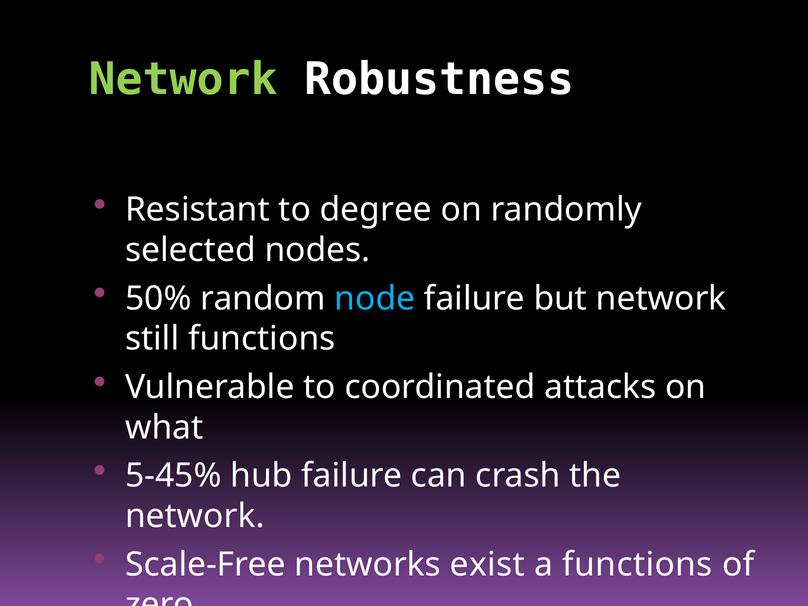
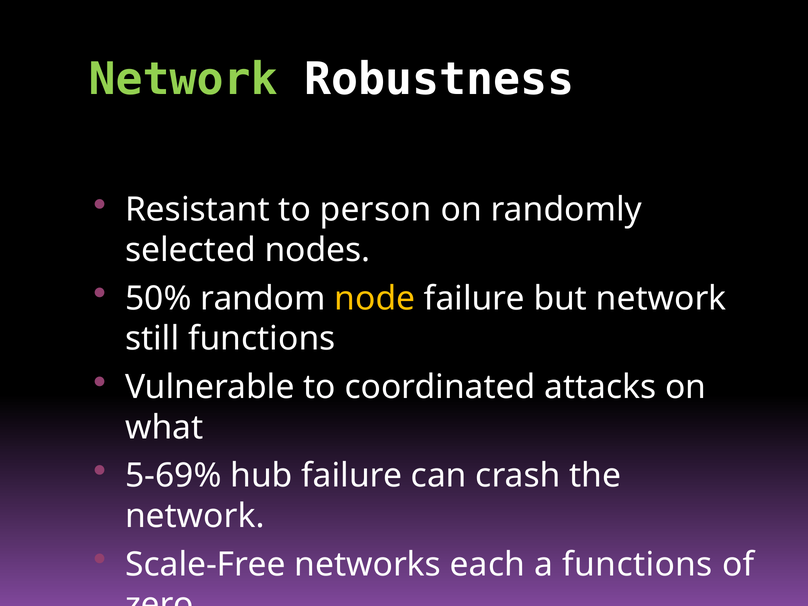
degree: degree -> person (376, 210)
node colour: light blue -> yellow (375, 298)
5-45%: 5-45% -> 5-69% (173, 476)
exist: exist -> each (488, 564)
